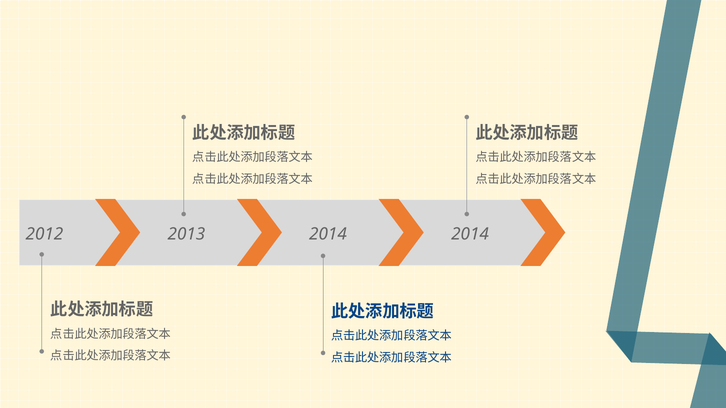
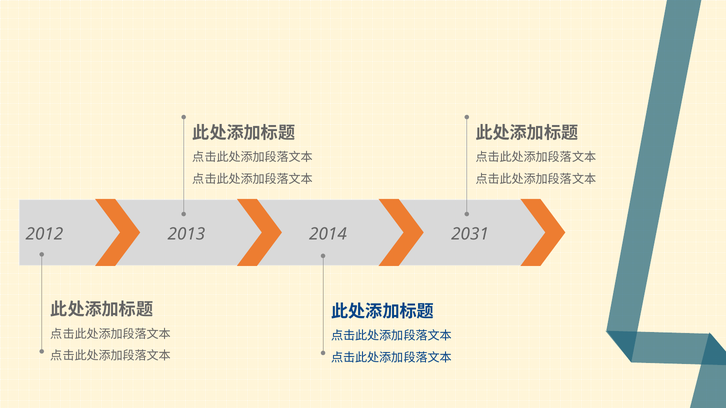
2014 2014: 2014 -> 2031 (470, 235)
